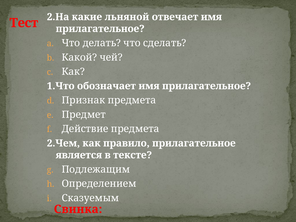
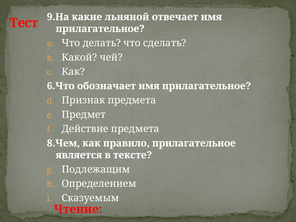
2.На: 2.На -> 9.На (58, 17)
1.Что: 1.Что -> 6.Что (61, 86)
2.Чем: 2.Чем -> 8.Чем (63, 143)
Свинка: Свинка -> Чтение (78, 209)
